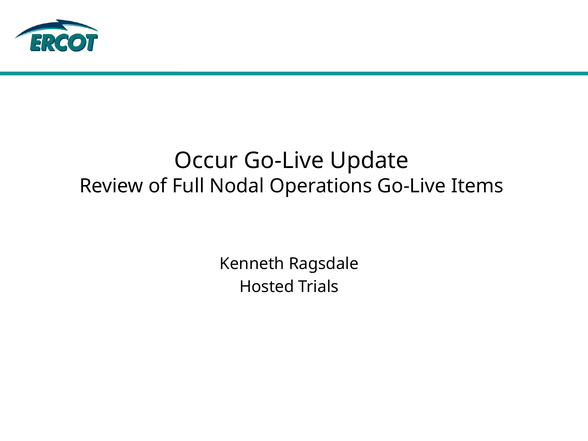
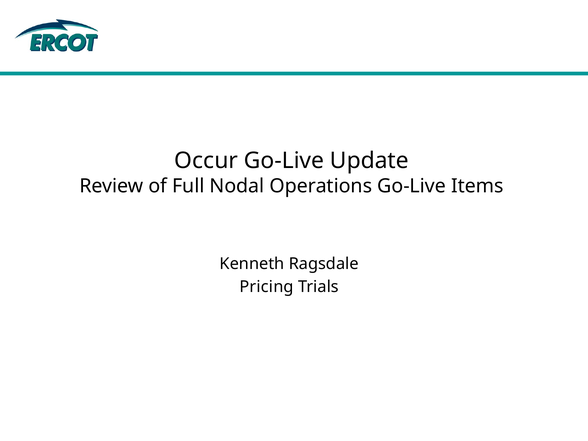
Hosted: Hosted -> Pricing (267, 287)
